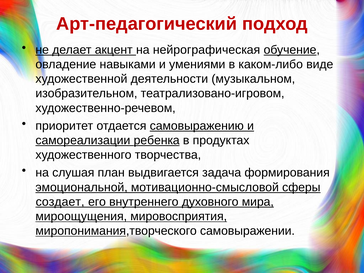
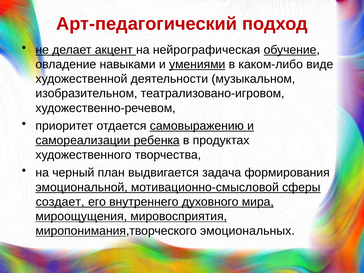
умениями underline: none -> present (197, 64)
слушая: слушая -> черный (73, 173)
самовыражении: самовыражении -> эмоциональных (247, 231)
